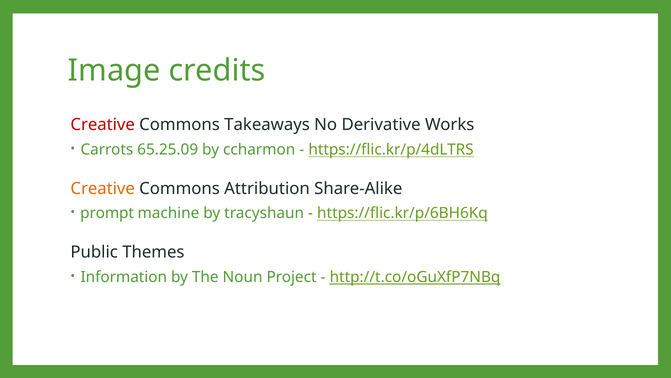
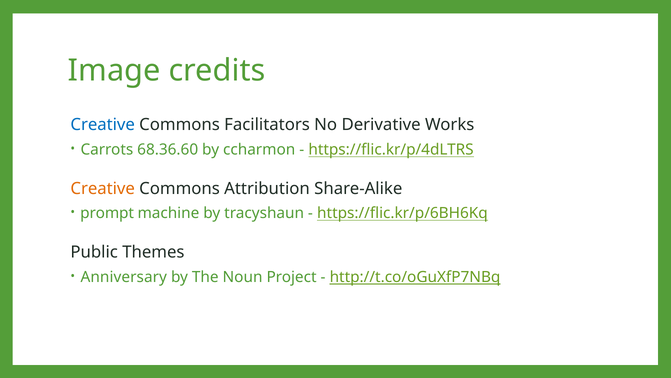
Creative colour: red -> blue (103, 125)
Takeaways: Takeaways -> Facilitators (267, 125)
65.25.09: 65.25.09 -> 68.36.60 (168, 149)
Information: Information -> Anniversary (124, 277)
